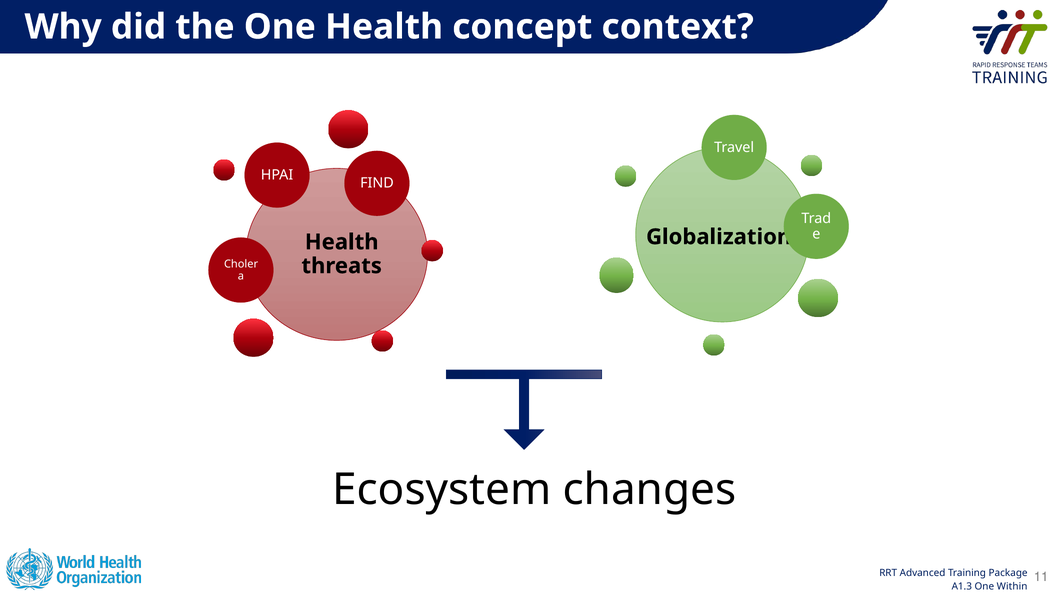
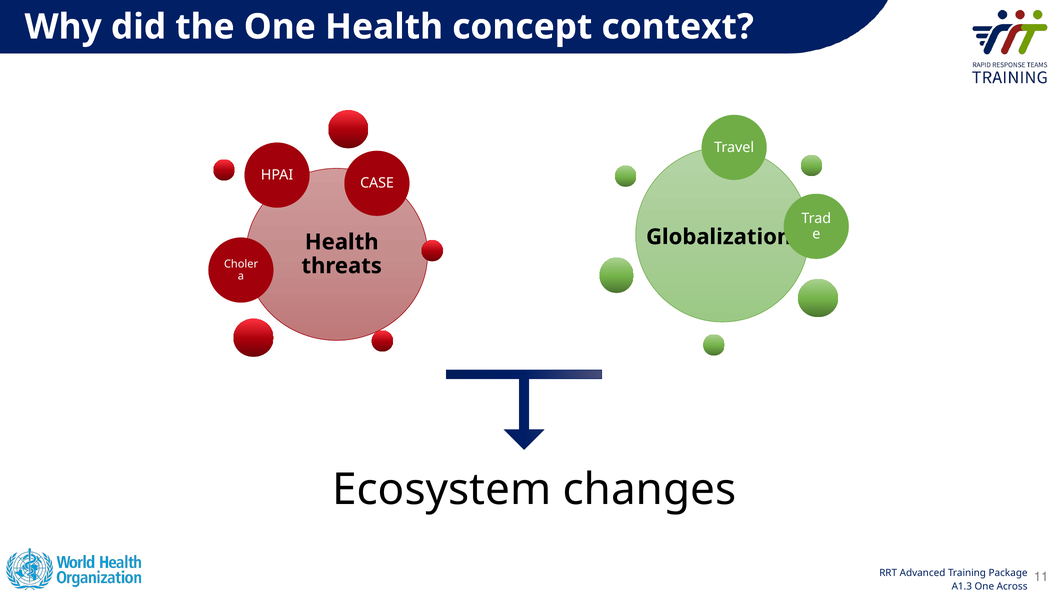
FIND: FIND -> CASE (377, 183)
Within: Within -> Across (1012, 586)
